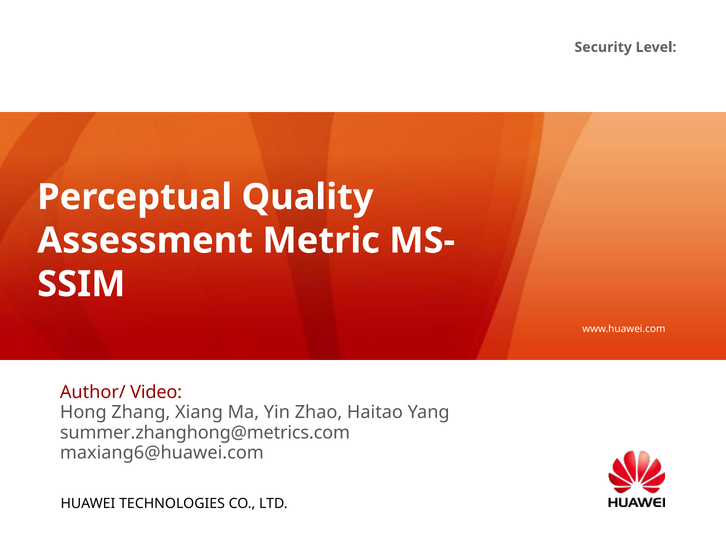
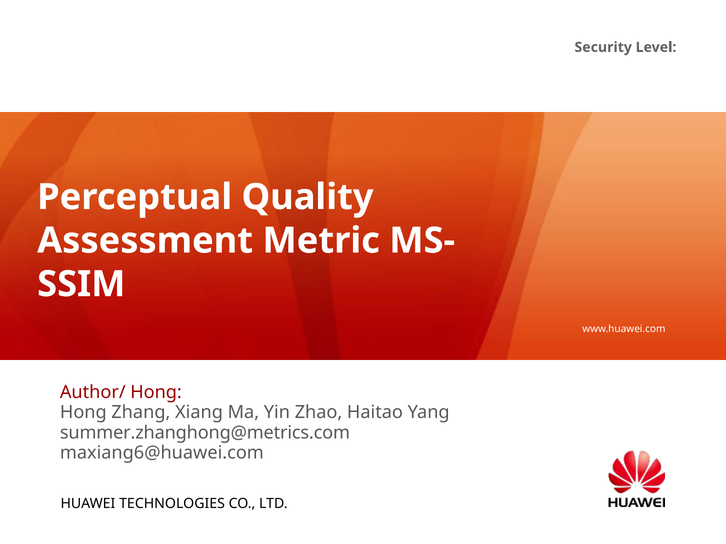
Author/ Video: Video -> Hong (156, 393)
